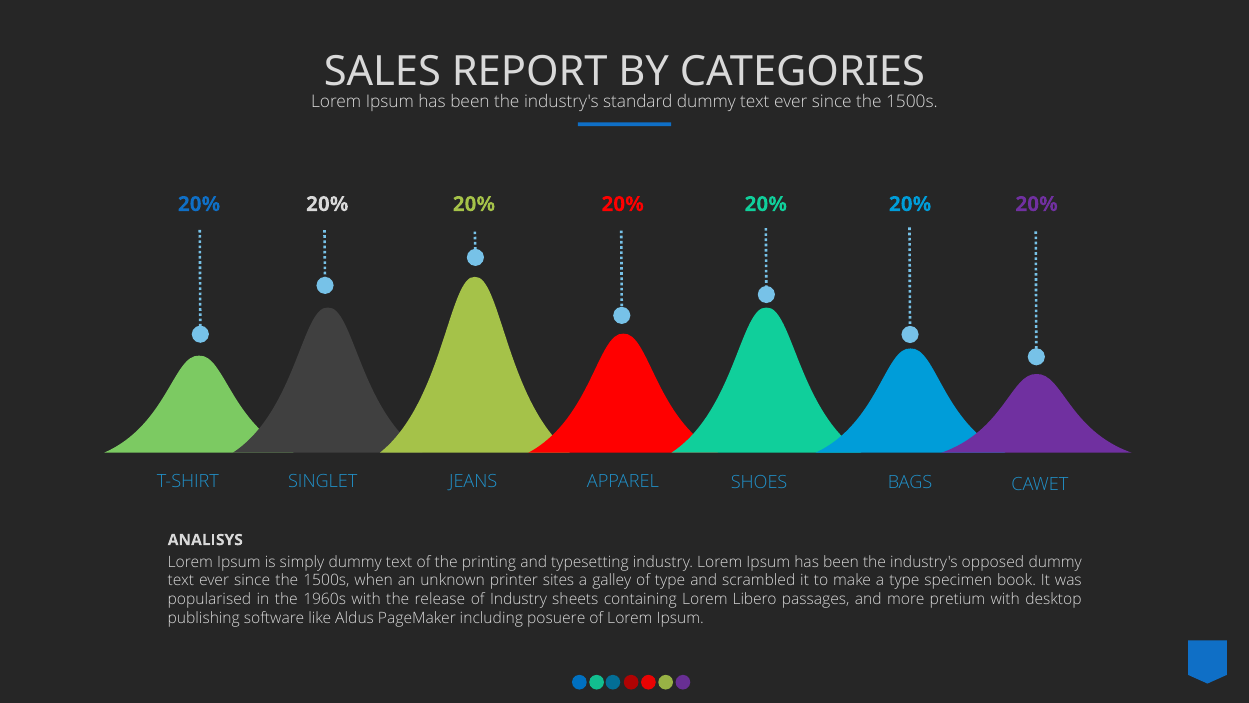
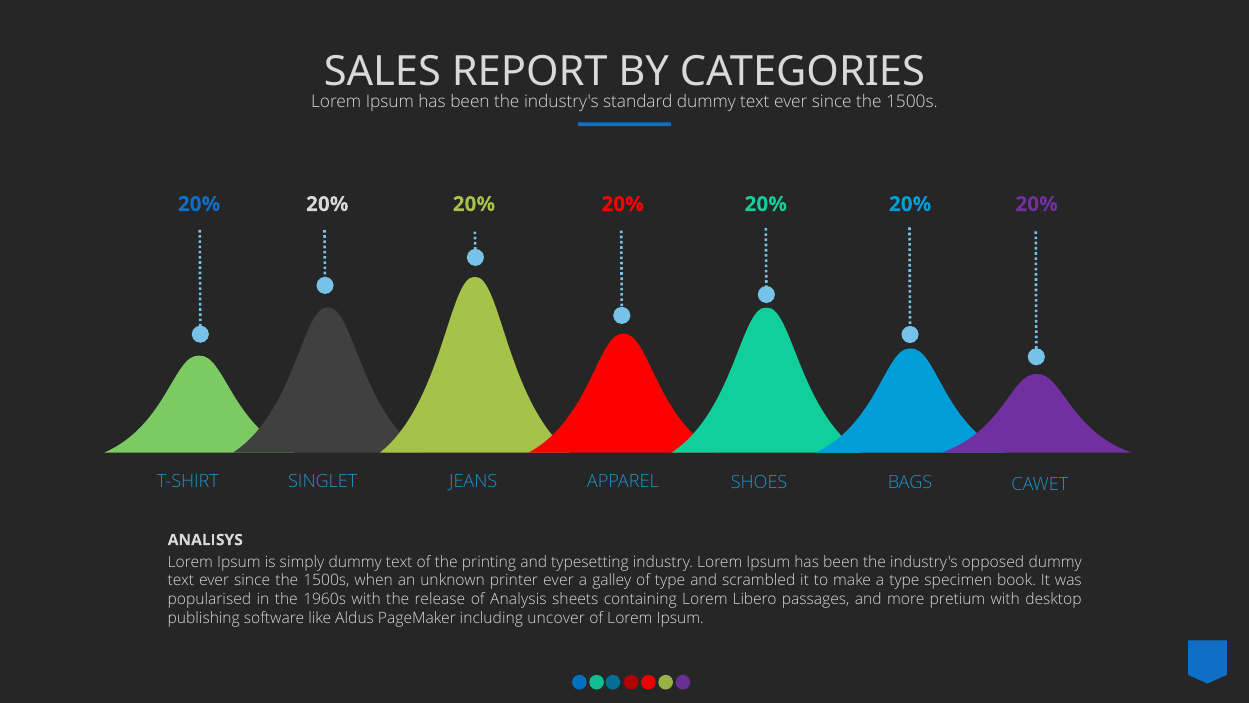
printer sites: sites -> ever (558, 580)
of Industry: Industry -> Analysis (518, 599)
posuere: posuere -> uncover (556, 618)
